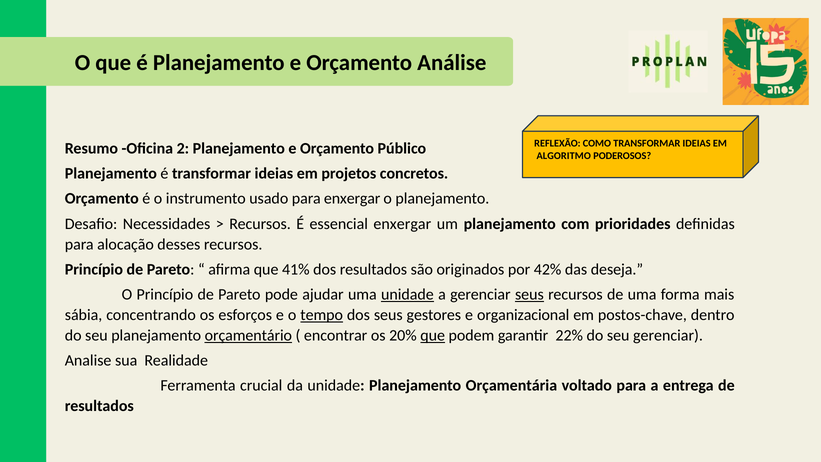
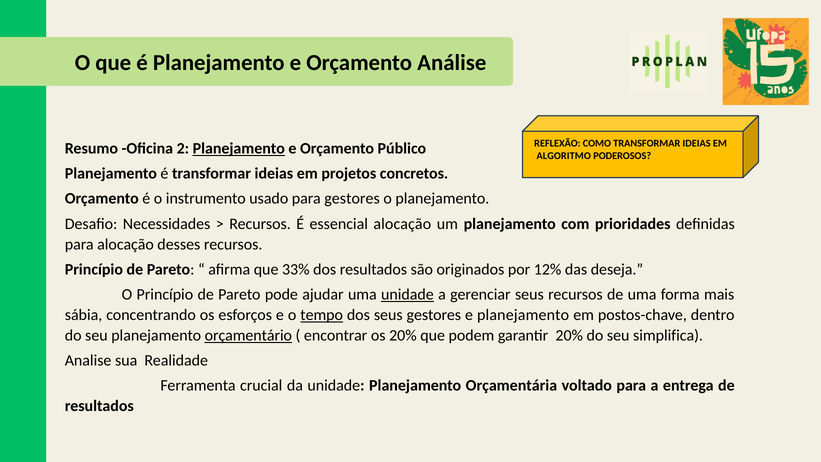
Planejamento underline: none -> present (239, 148)
para enxergar: enxergar -> gestores (352, 199)
essencial enxergar: enxergar -> alocação (402, 224)
41%: 41% -> 33% (296, 269)
42%: 42% -> 12% (548, 269)
seus underline: present -> none (529, 294)
e organizacional: organizacional -> planejamento (523, 315)
que underline: present -> none (433, 335)
garantir 22%: 22% -> 20% (569, 335)
seu gerenciar: gerenciar -> simplifica (668, 335)
